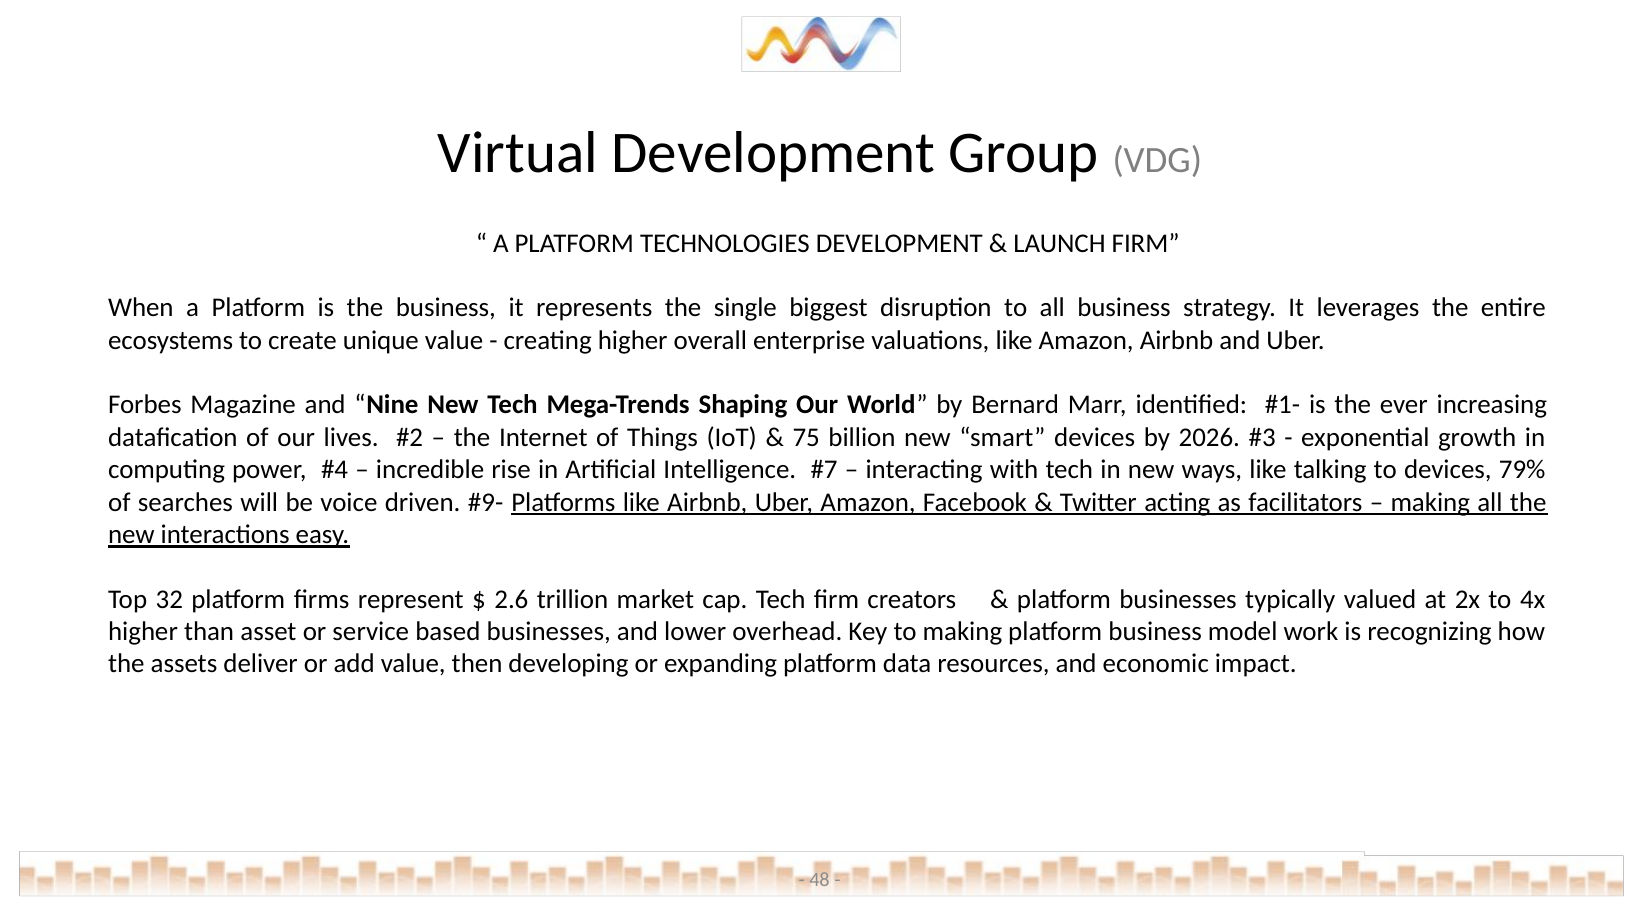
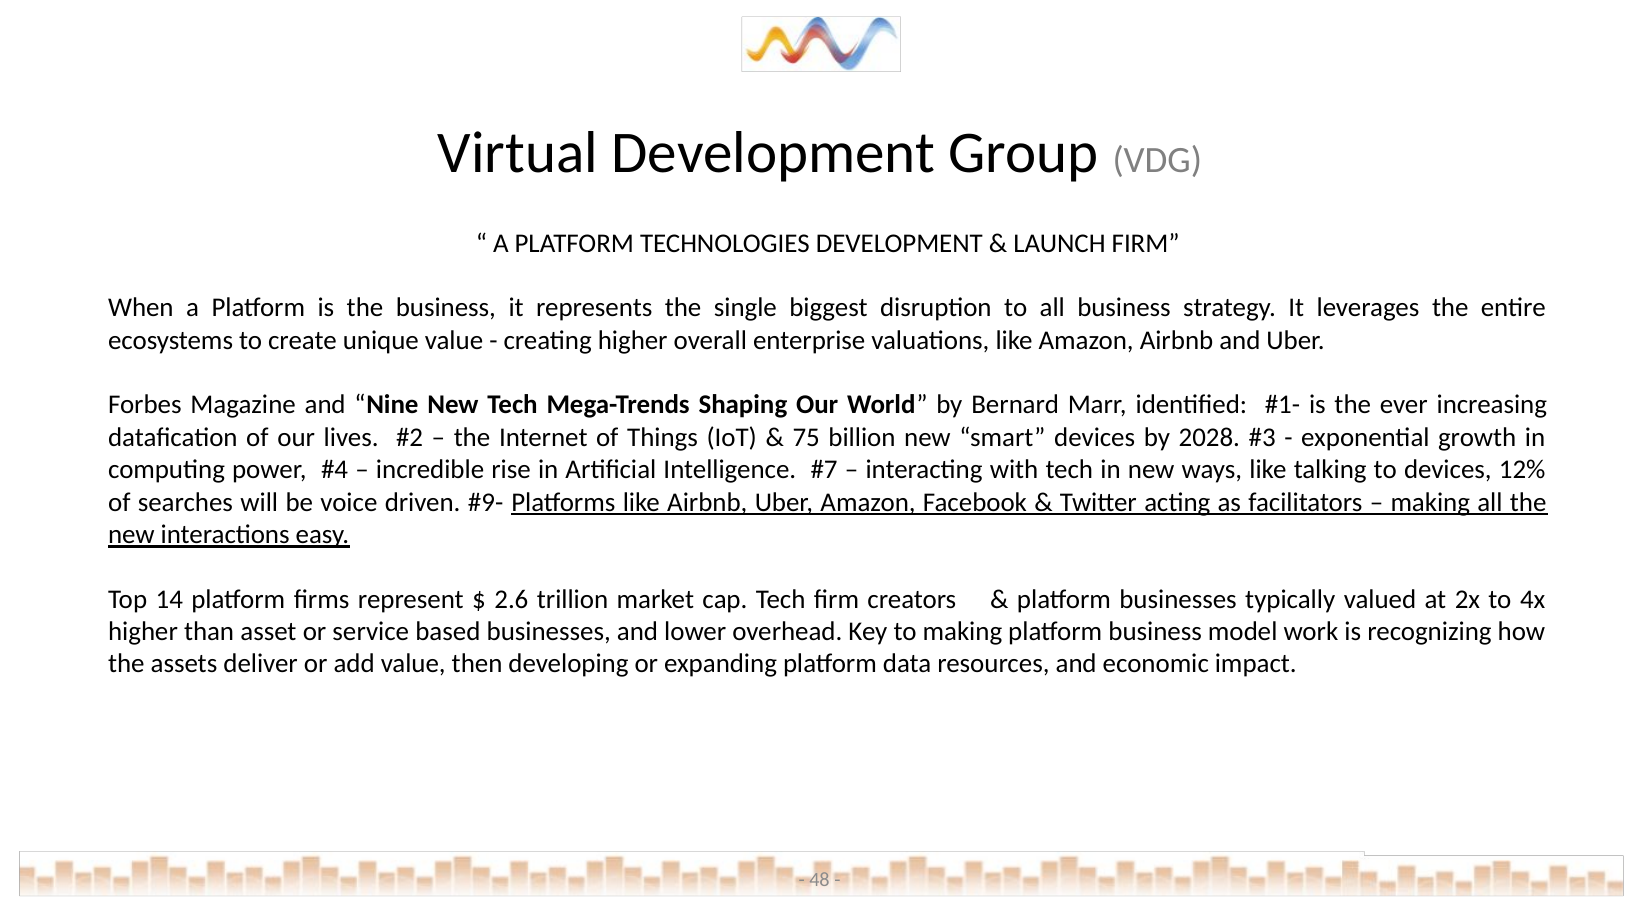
2026: 2026 -> 2028 (1209, 437)
79%: 79% -> 12% (1522, 470)
32: 32 -> 14 (169, 599)
